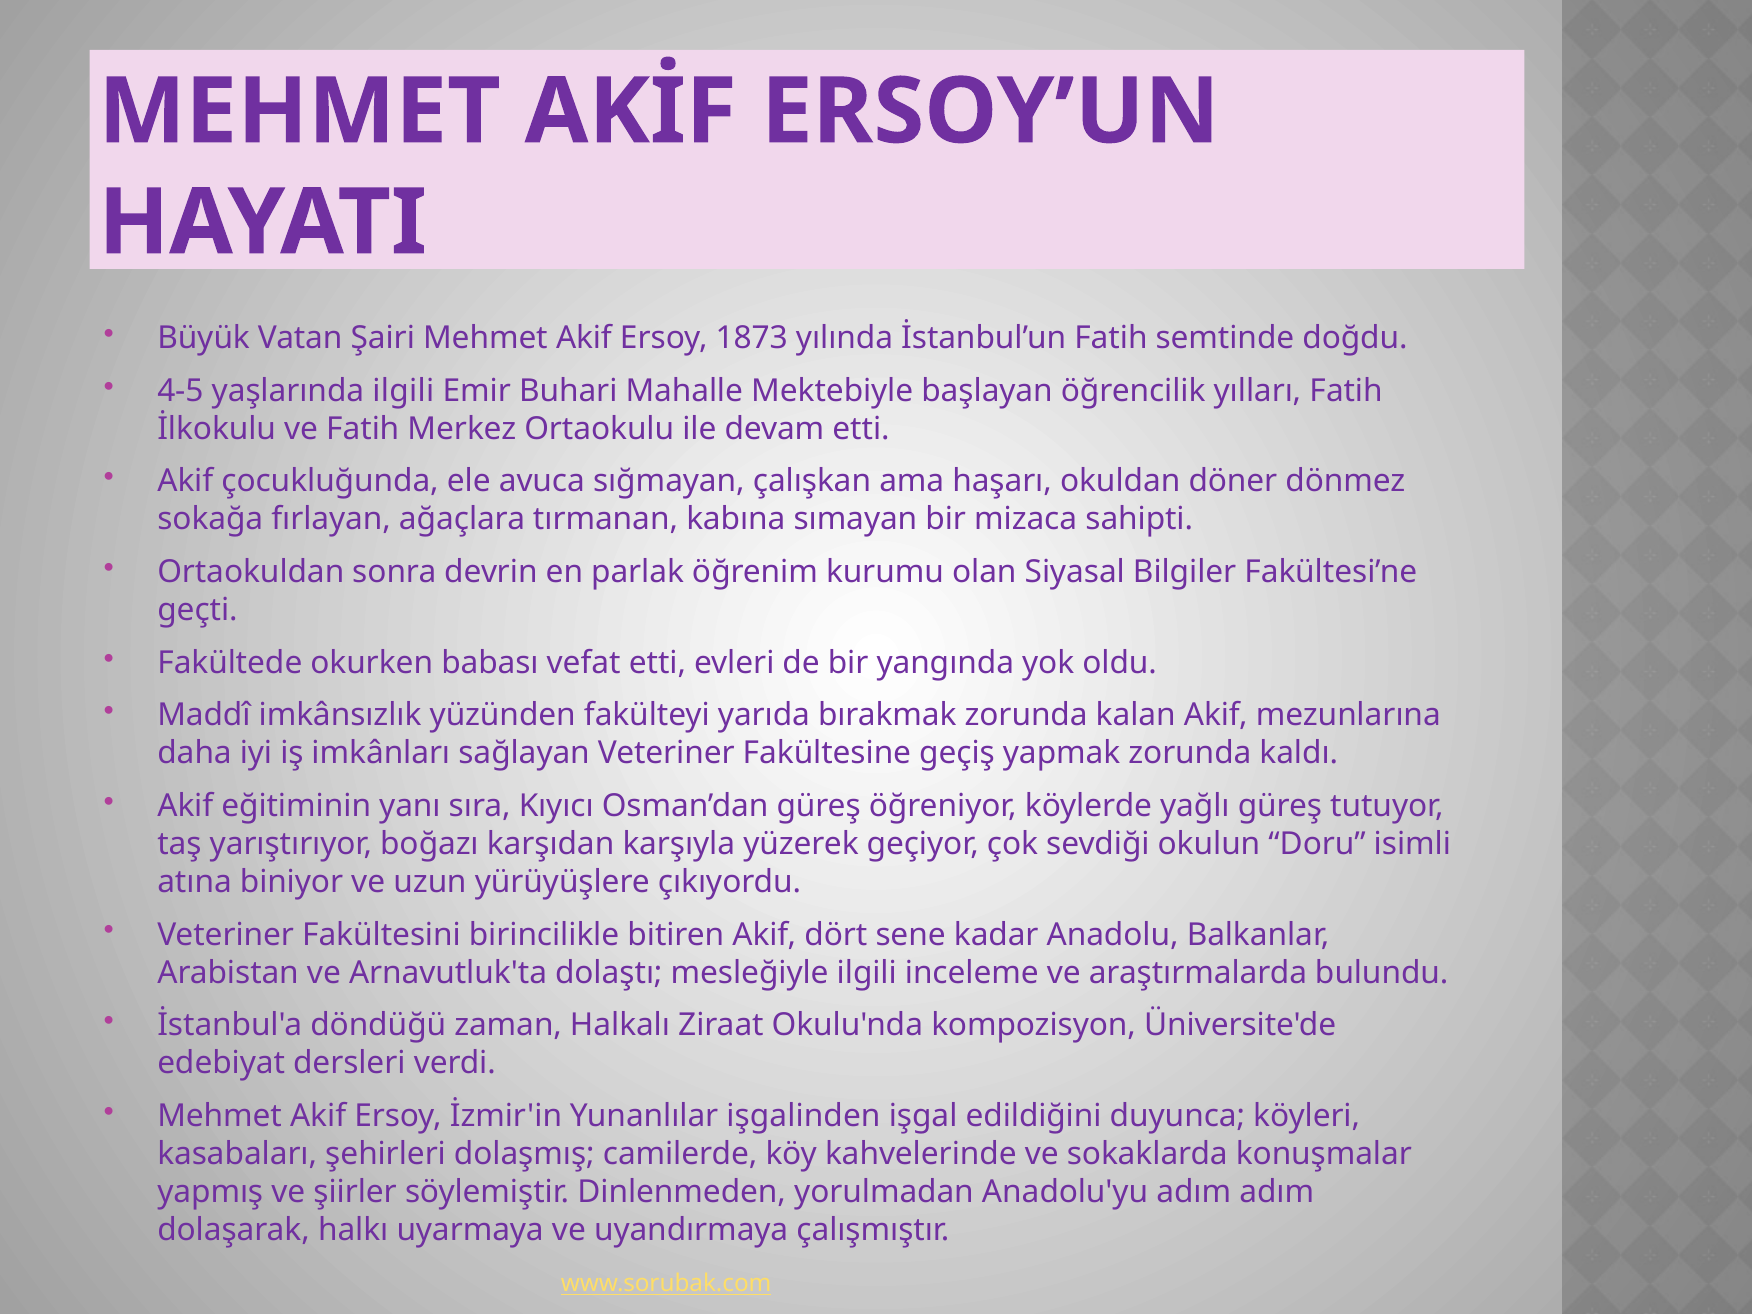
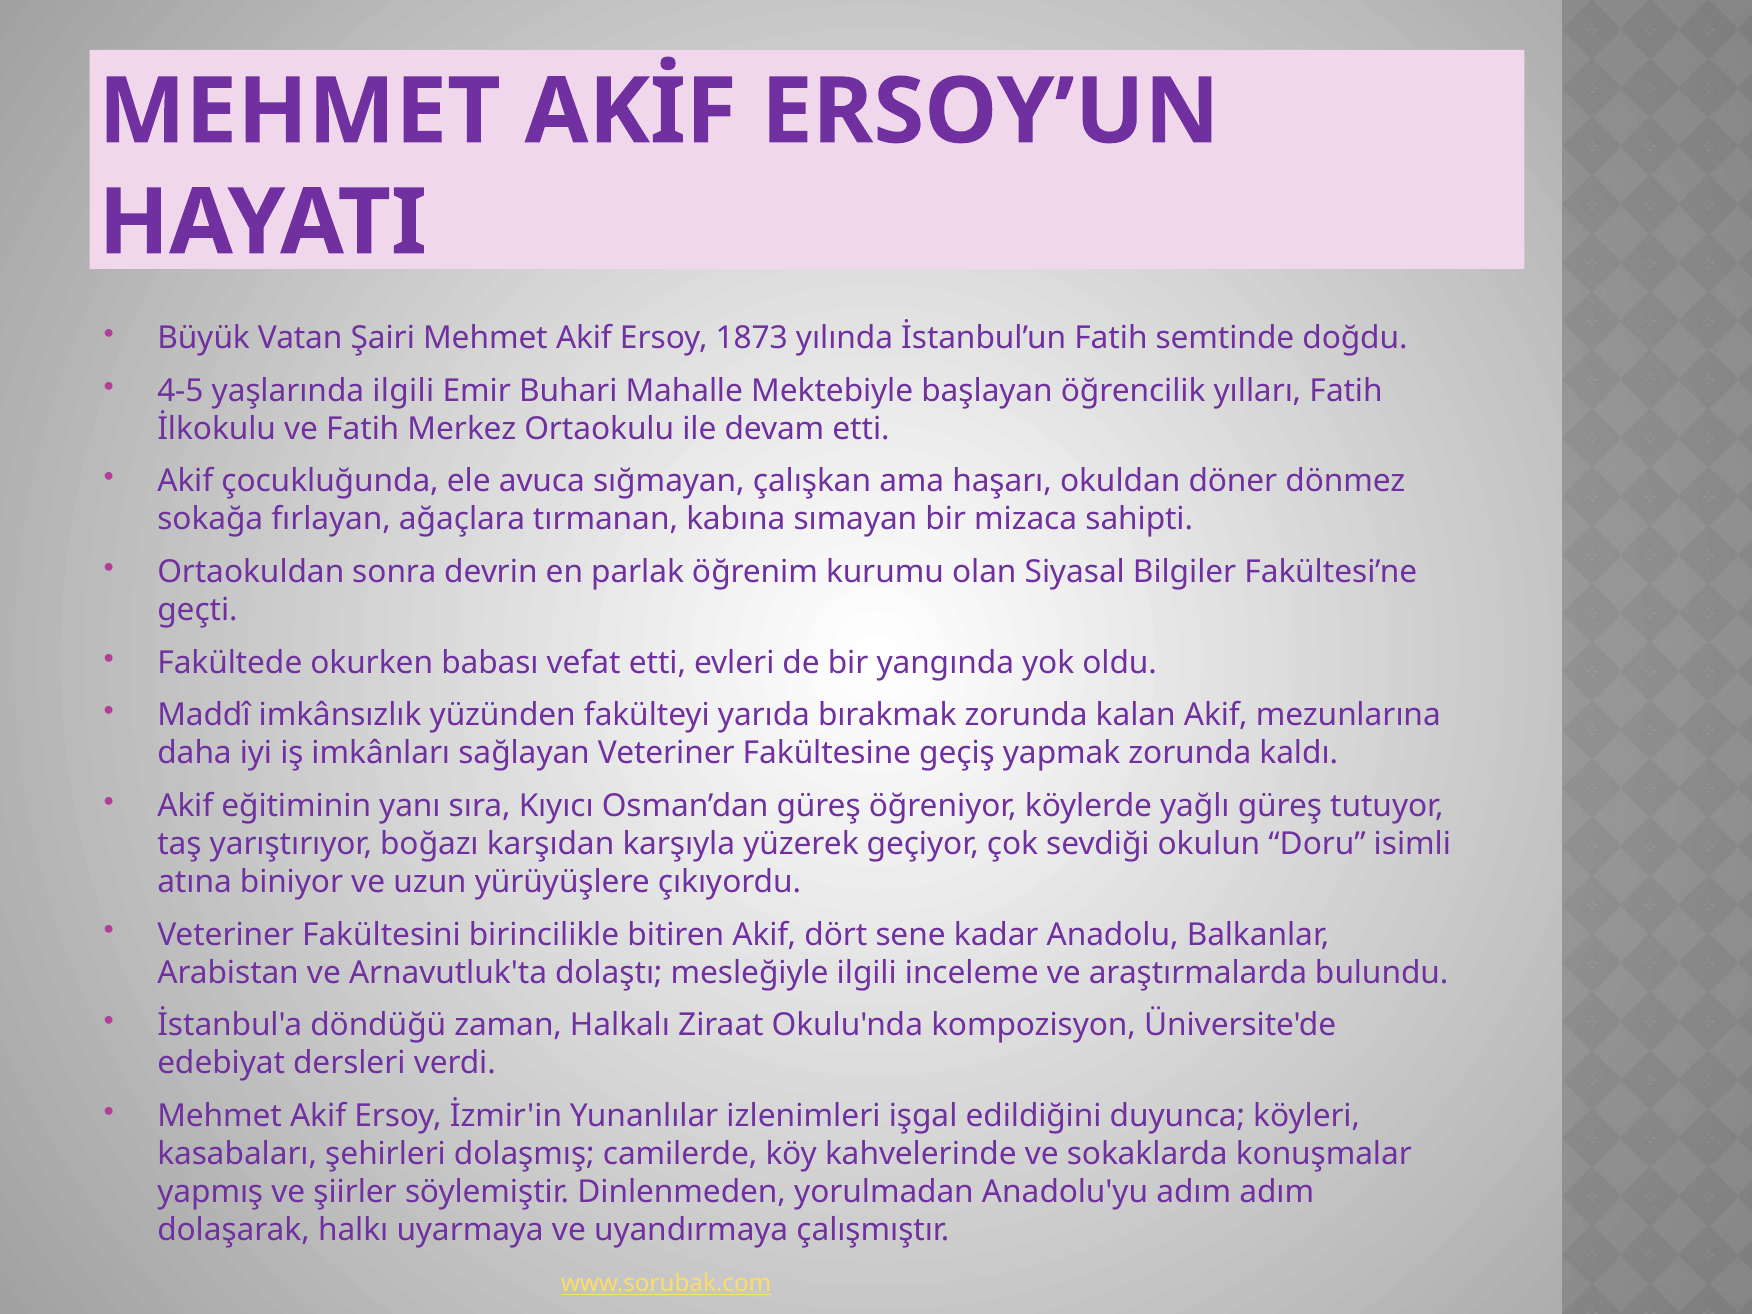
işgalinden: işgalinden -> izlenimleri (803, 1116)
